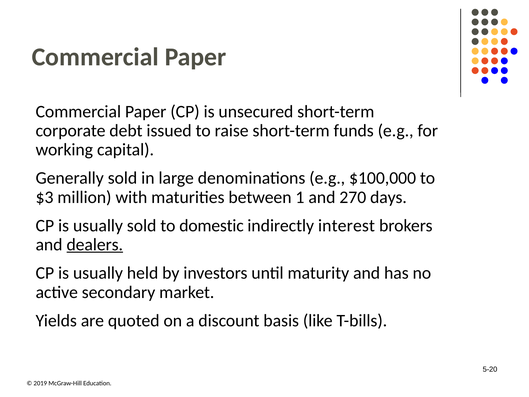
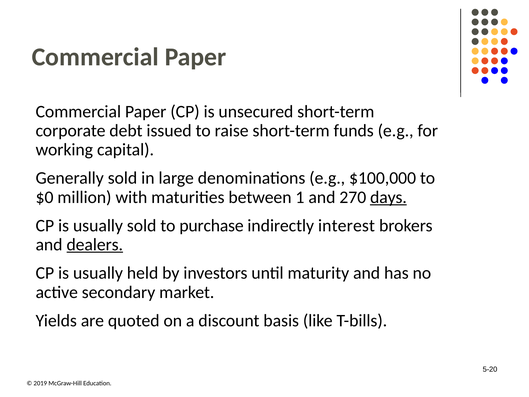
$3: $3 -> $0 (45, 197)
days underline: none -> present (388, 197)
domestic: domestic -> purchase (211, 226)
